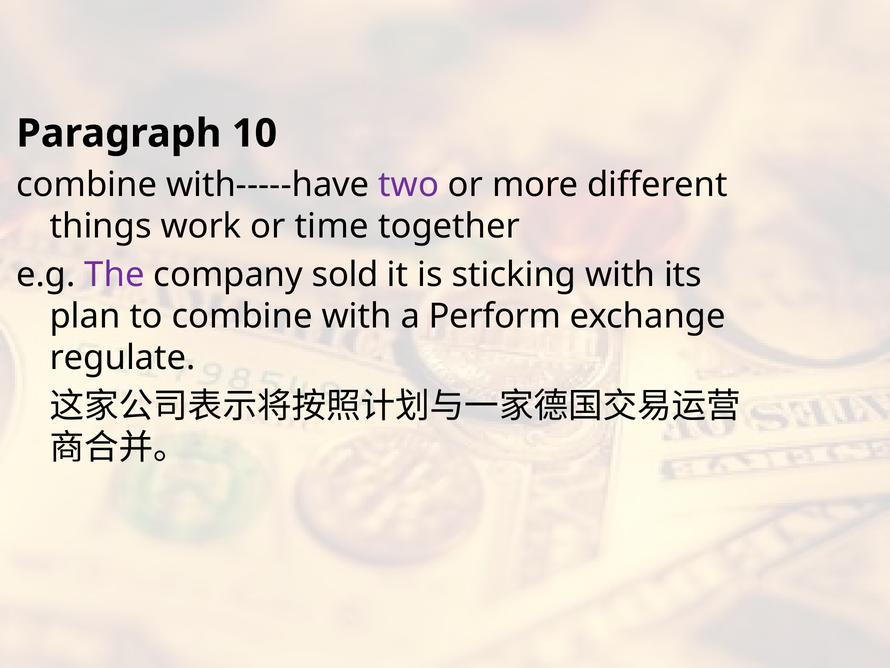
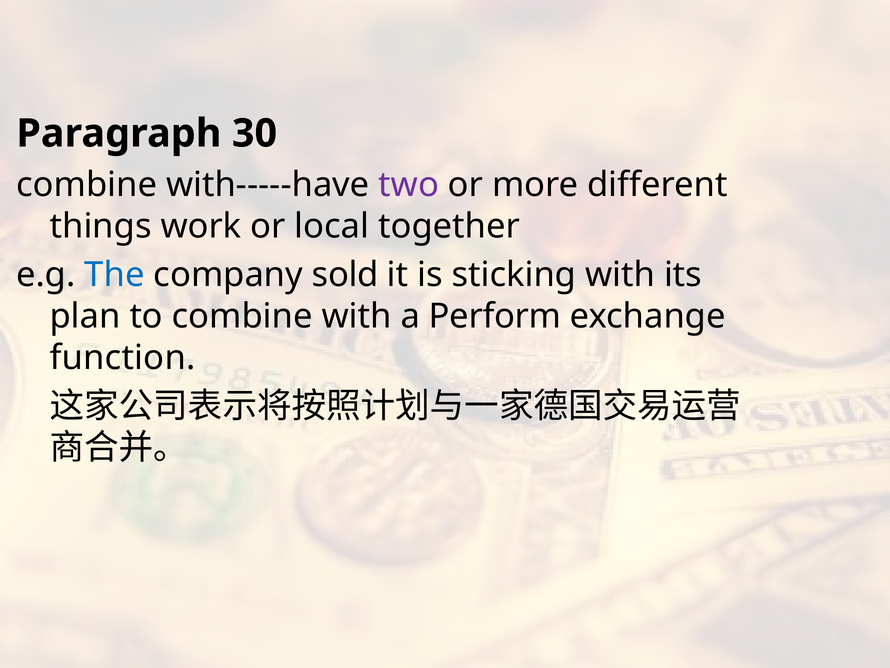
10: 10 -> 30 (255, 133)
time: time -> local (332, 226)
The colour: purple -> blue (115, 275)
regulate: regulate -> function (123, 358)
